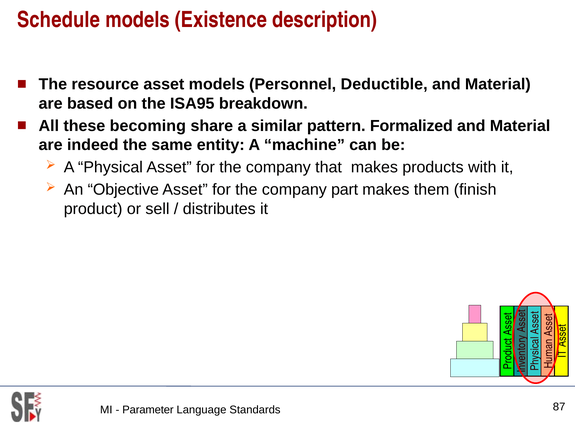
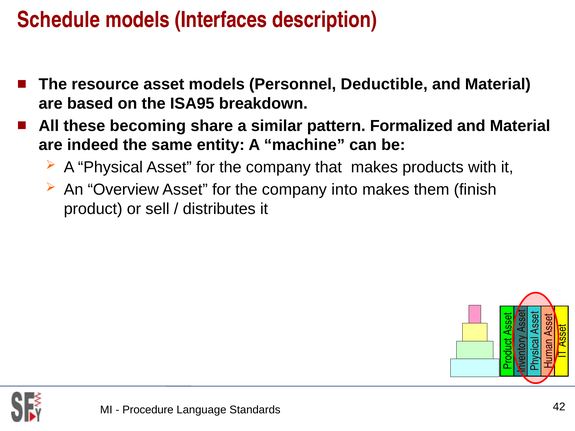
Existence: Existence -> Interfaces (221, 20)
Objective: Objective -> Overview (123, 190)
part: part -> into (344, 190)
Parameter: Parameter -> Procedure (148, 410)
87: 87 -> 42 (559, 407)
